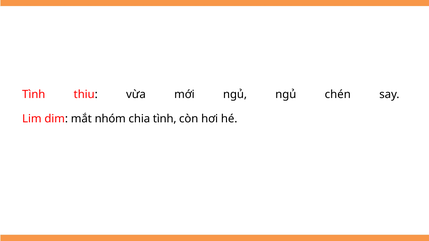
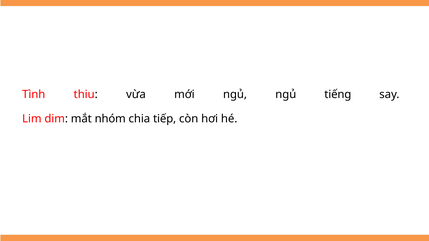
chén: chén -> tiếng (338, 95)
chia tình: tình -> tiếp (165, 119)
